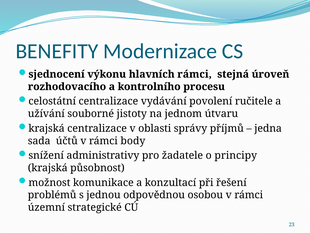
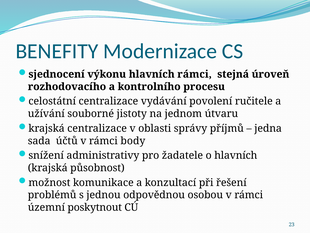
o principy: principy -> hlavních (236, 155)
strategické: strategické -> poskytnout (95, 207)
